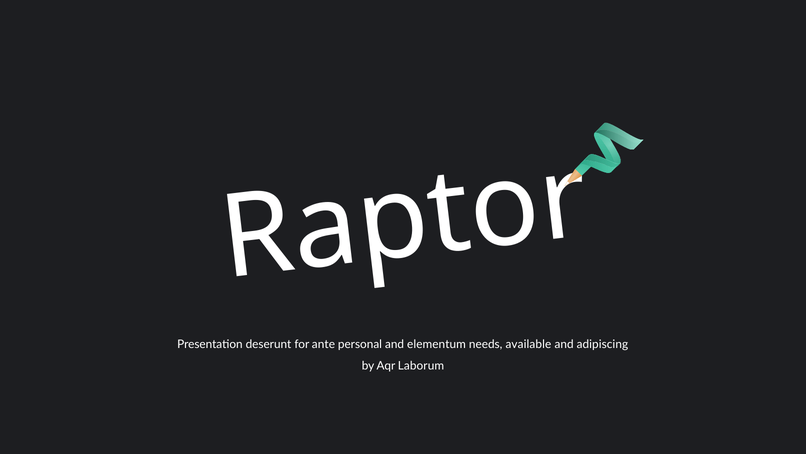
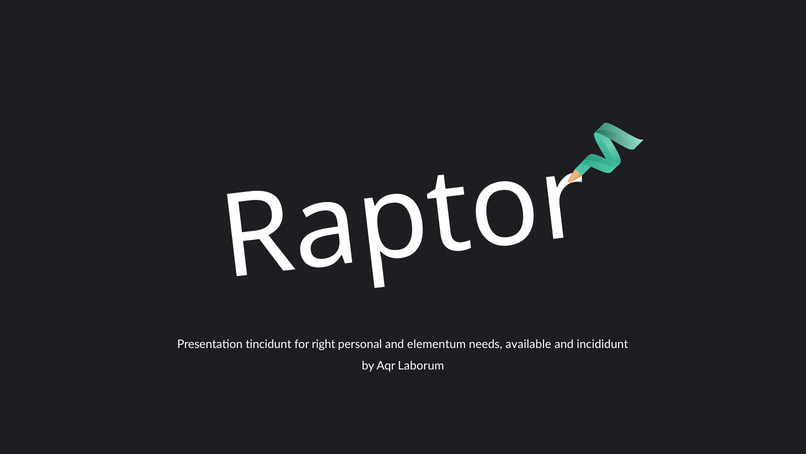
deserunt: deserunt -> tincidunt (269, 344)
ante: ante -> right (324, 344)
adipiscing: adipiscing -> incididunt (602, 344)
